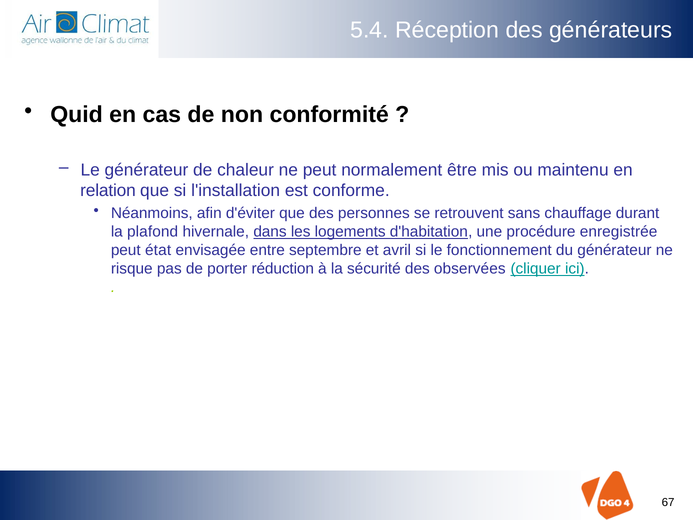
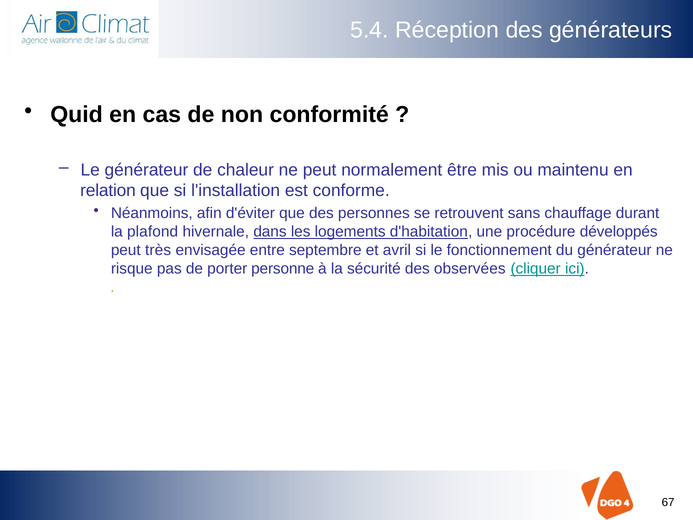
enregistrée: enregistrée -> développés (619, 232)
état: état -> très (158, 250)
réduction: réduction -> personne (283, 269)
